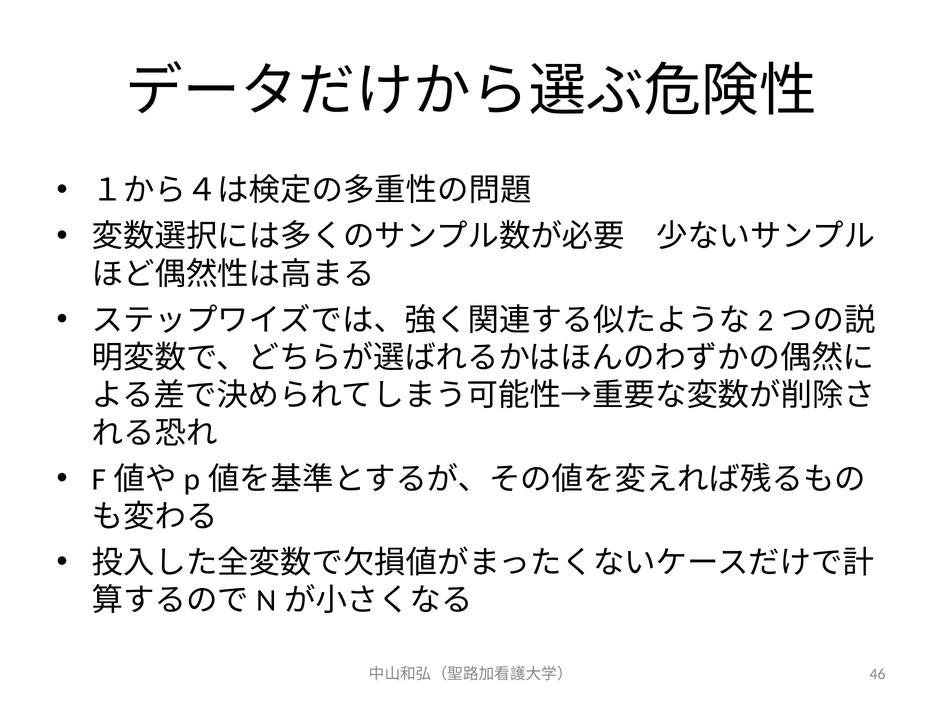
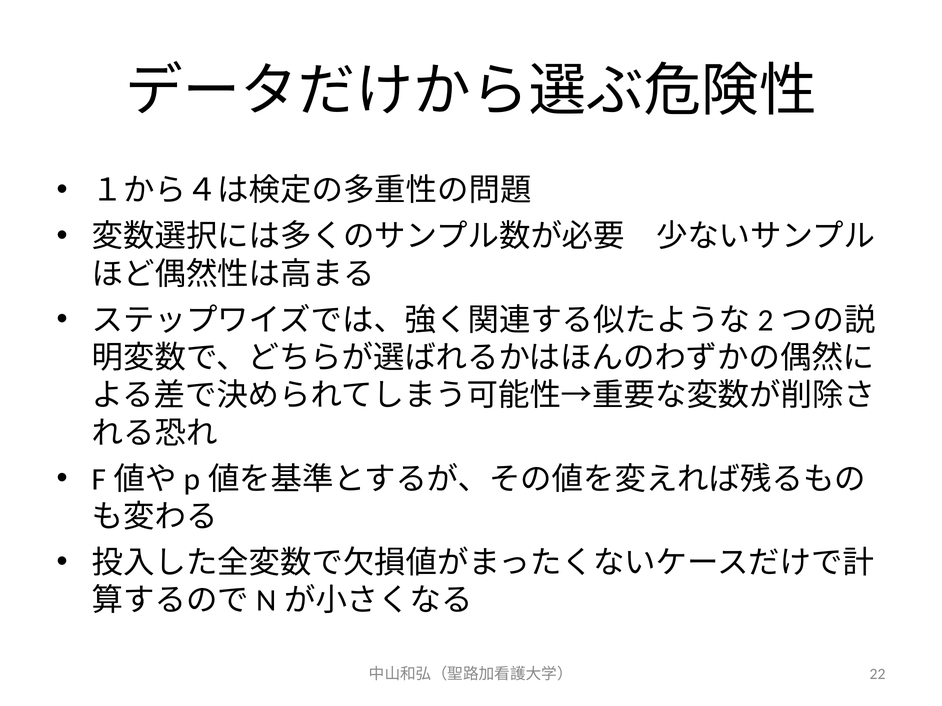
46: 46 -> 22 (878, 675)
